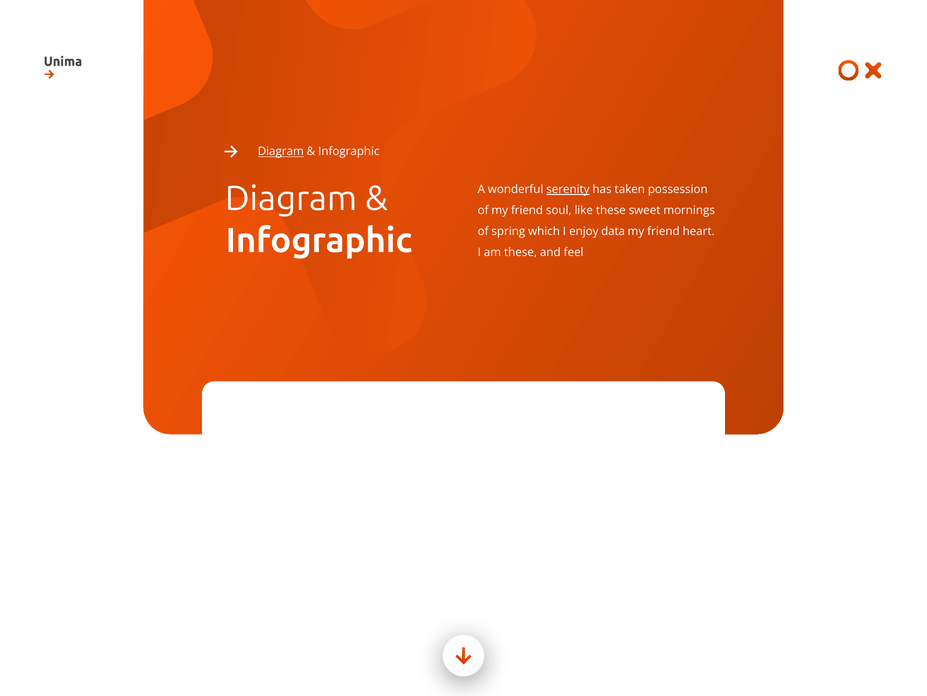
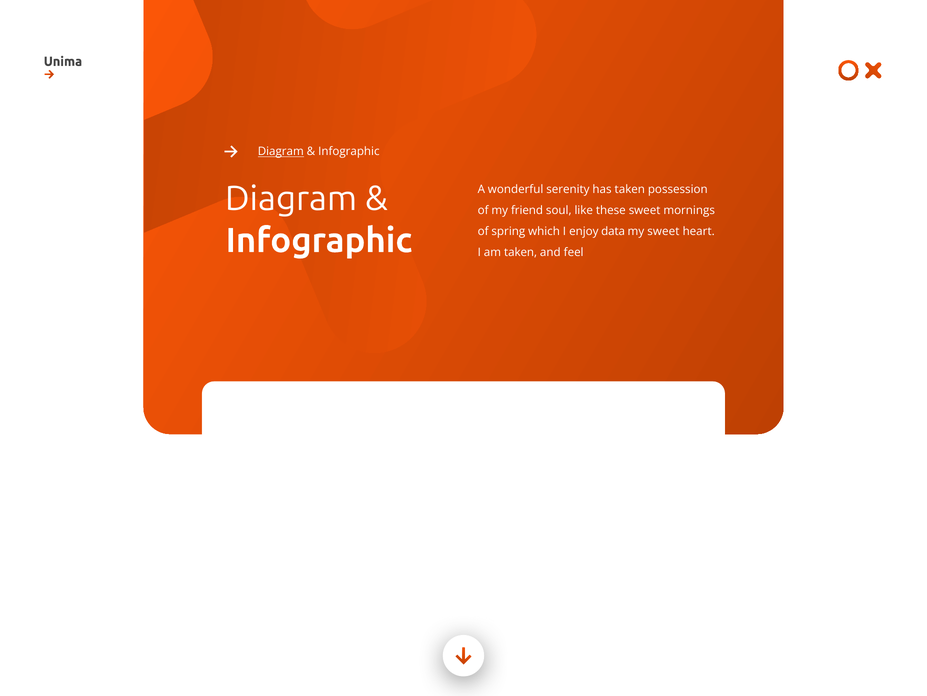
serenity underline: present -> none (568, 189)
friend: friend -> sweet (663, 231)
am these: these -> taken (521, 252)
